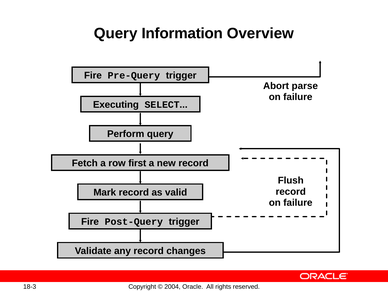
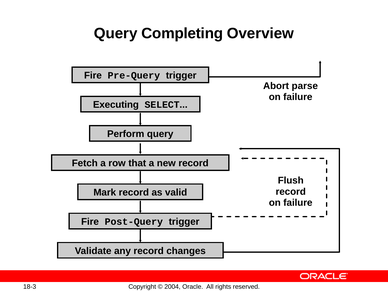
Information: Information -> Completing (182, 33)
first: first -> that (137, 163)
